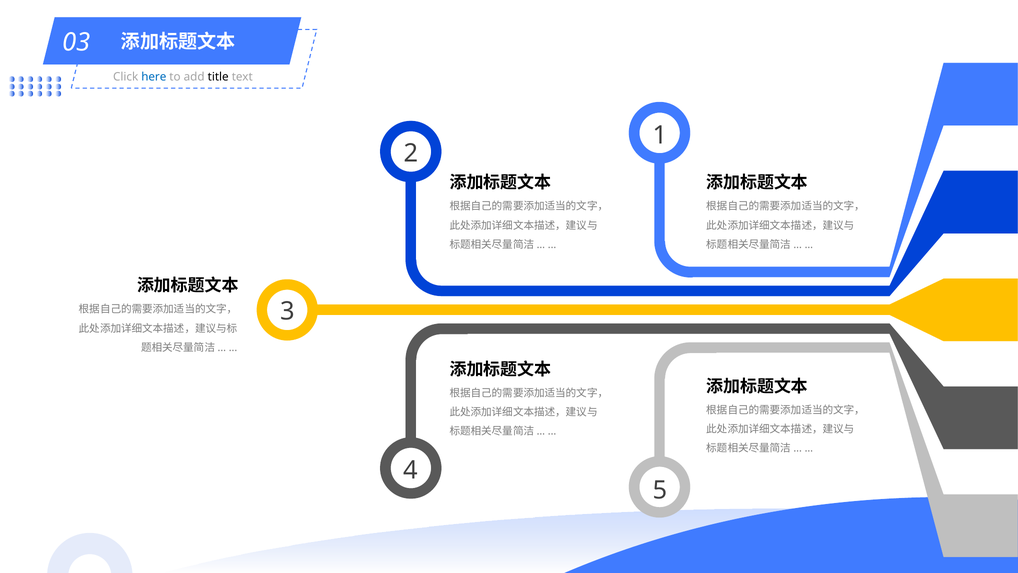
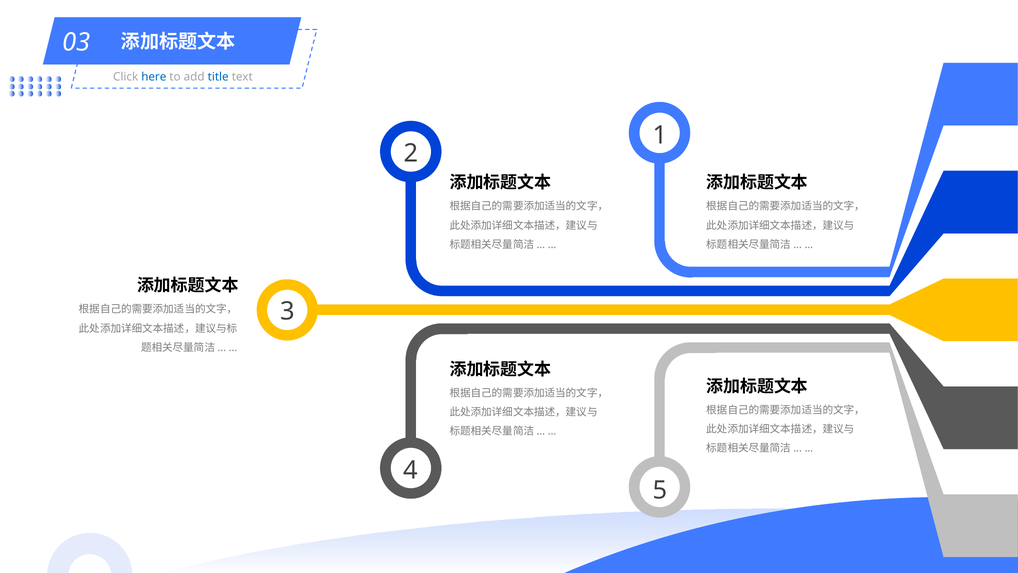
title colour: black -> blue (218, 77)
